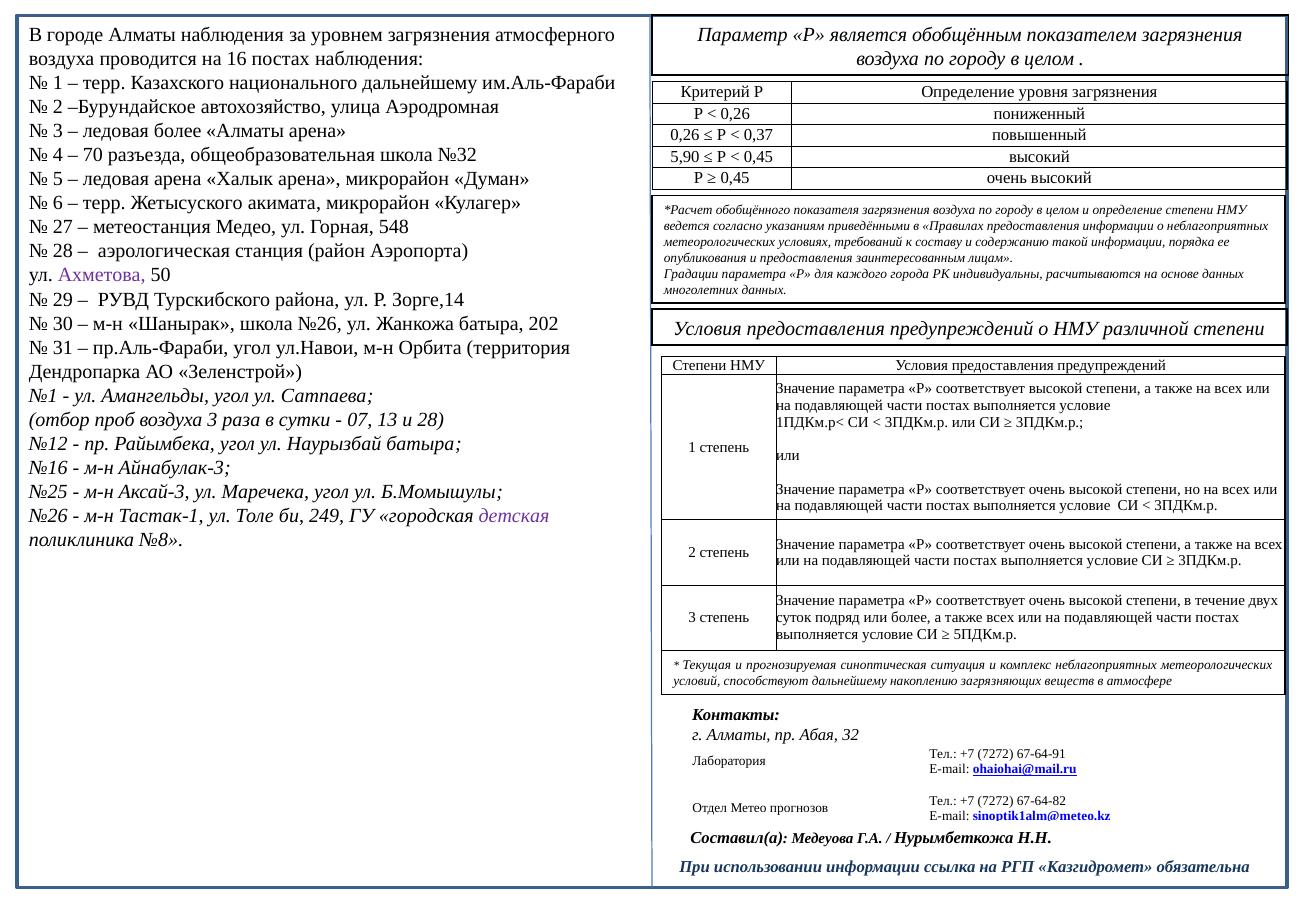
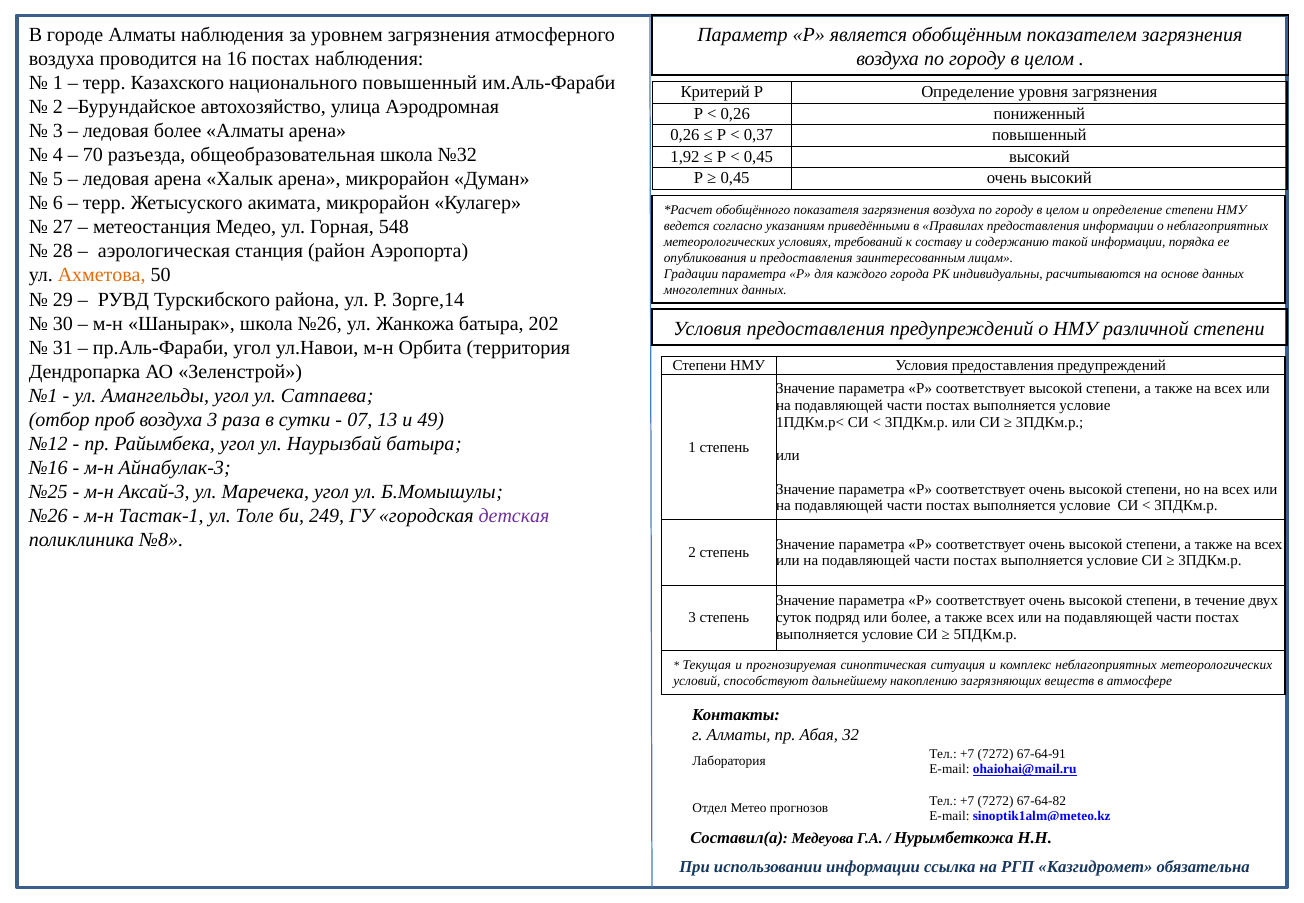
национального дальнейшему: дальнейшему -> повышенный (420, 83)
5,90: 5,90 -> 1,92 (685, 157)
Ахметова colour: purple -> orange (102, 275)
и 28: 28 -> 49 (431, 420)
